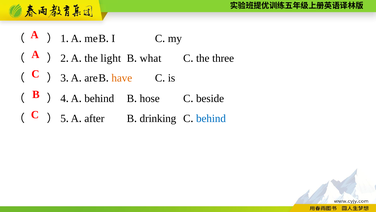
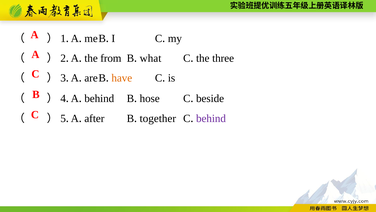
light: light -> from (111, 58)
drinking: drinking -> together (158, 118)
behind colour: blue -> purple (211, 118)
